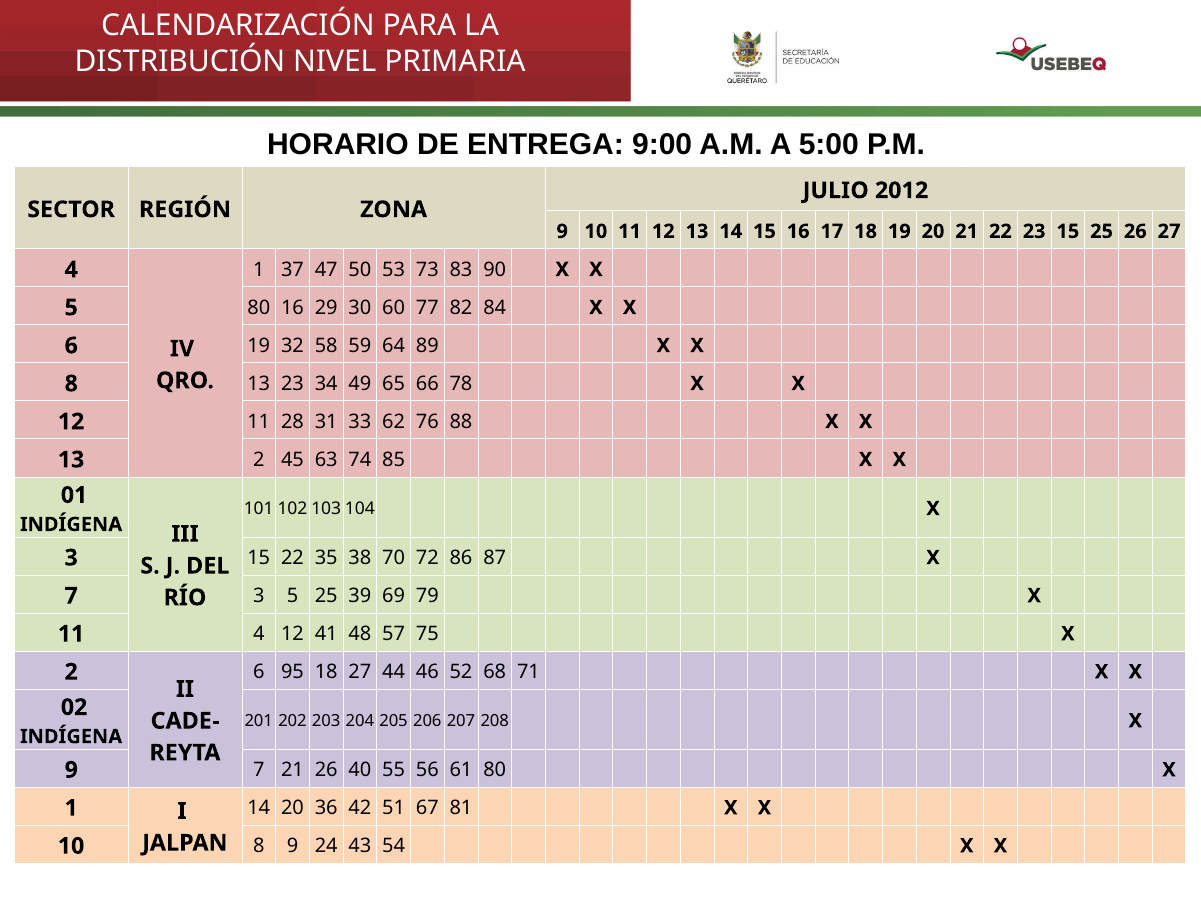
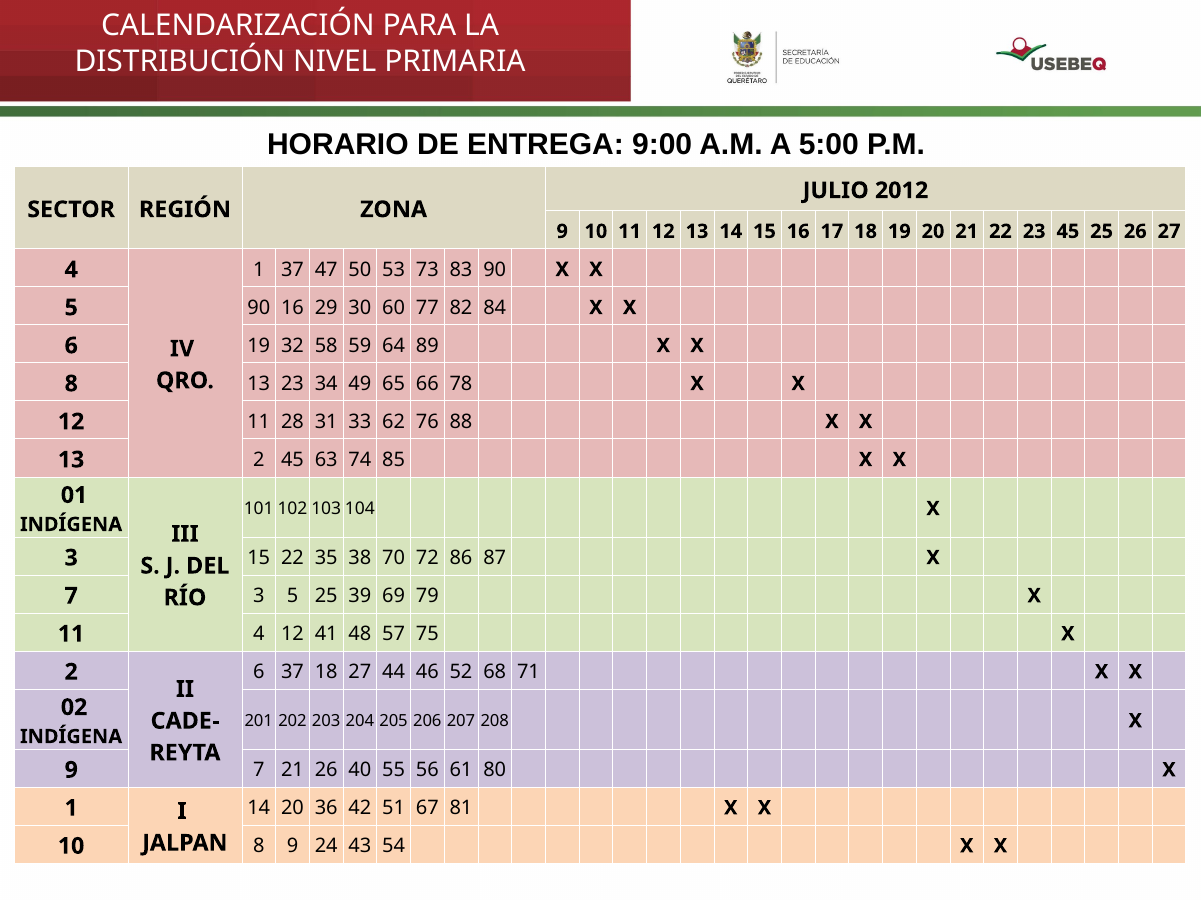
23 15: 15 -> 45 (1068, 232)
80: 80 -> 90 (259, 308)
6 95: 95 -> 37 (292, 672)
